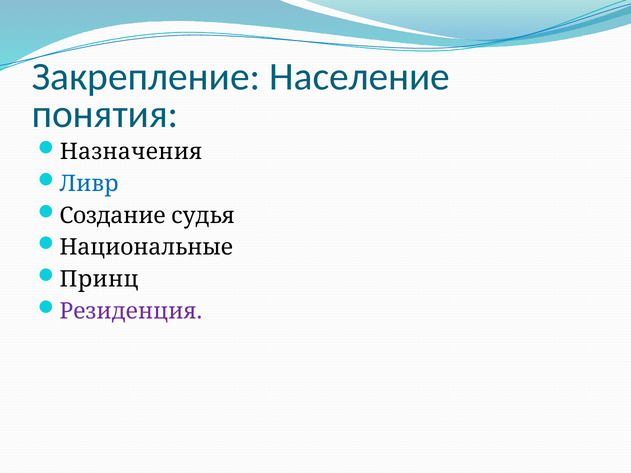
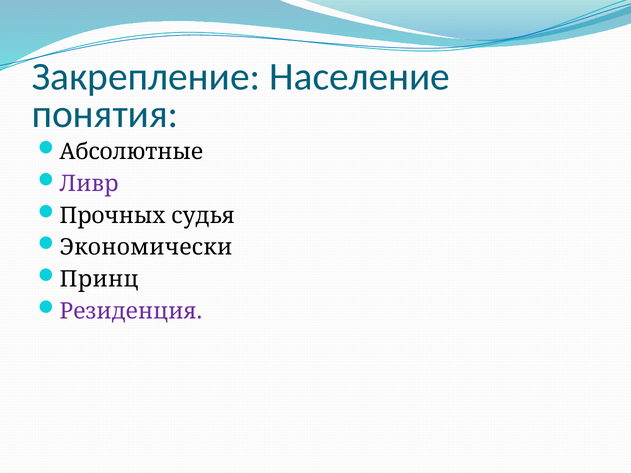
Назначения: Назначения -> Абсолютные (131, 152)
Ливр colour: blue -> purple (89, 184)
Создание: Создание -> Прочных (112, 216)
Национальные: Национальные -> Экономически (146, 248)
